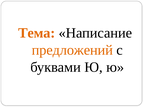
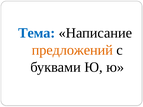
Тема colour: orange -> blue (37, 33)
